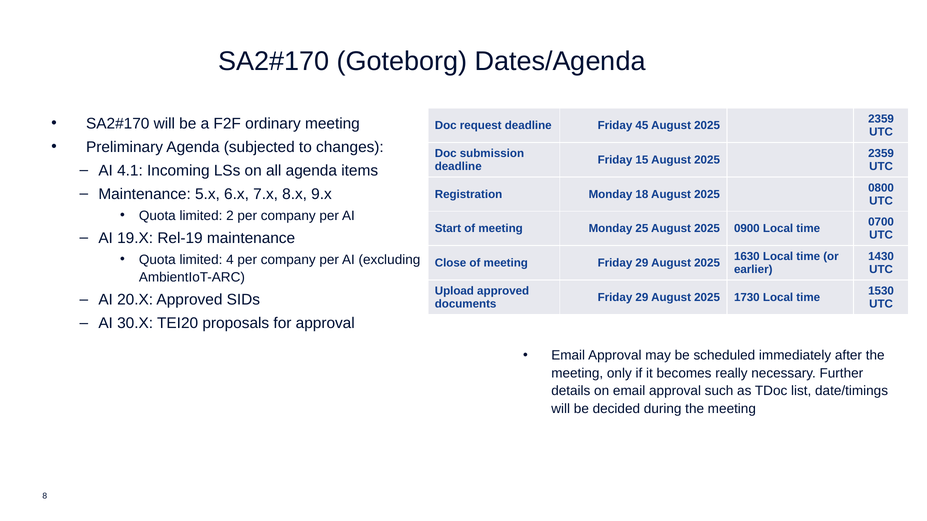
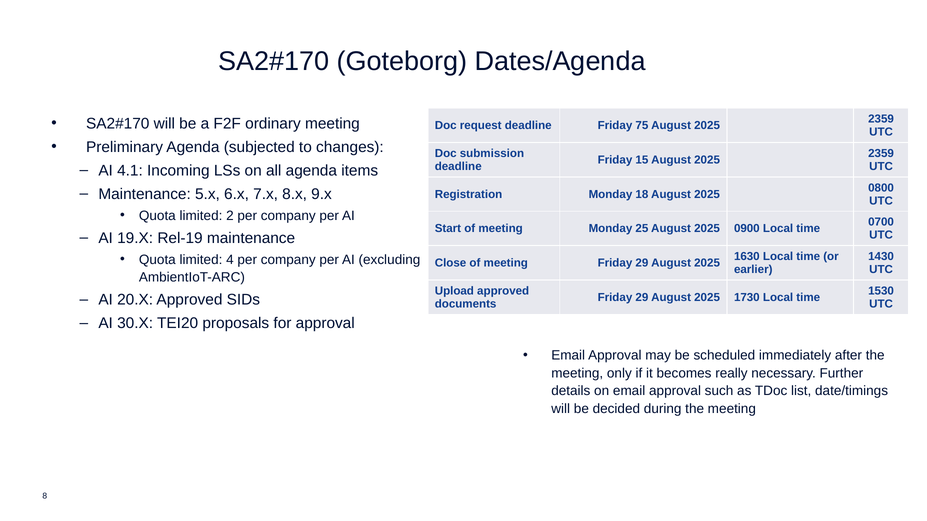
45: 45 -> 75 (642, 126)
